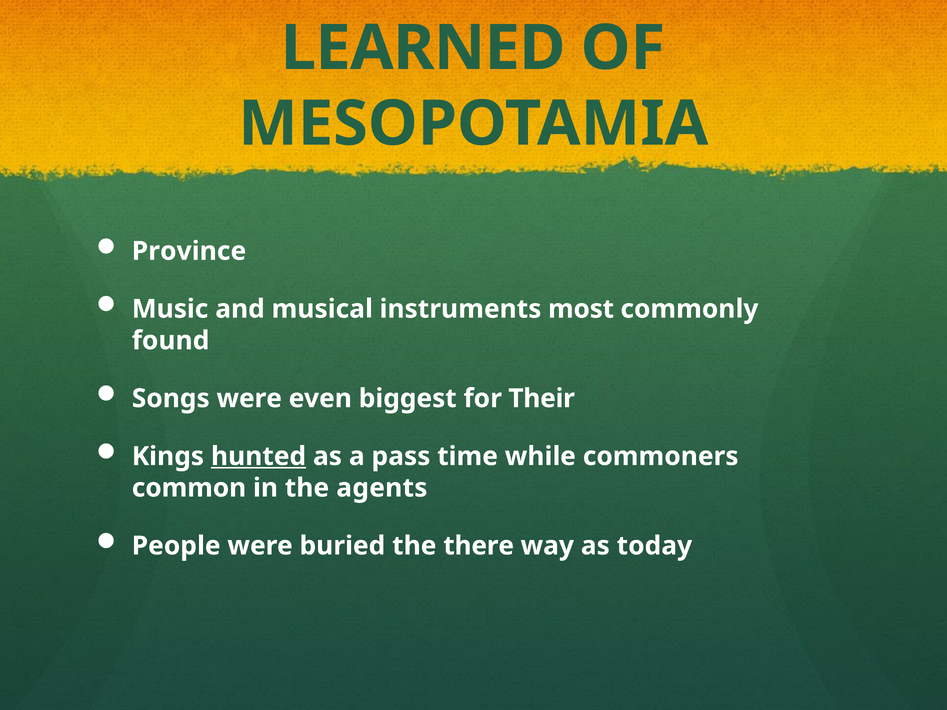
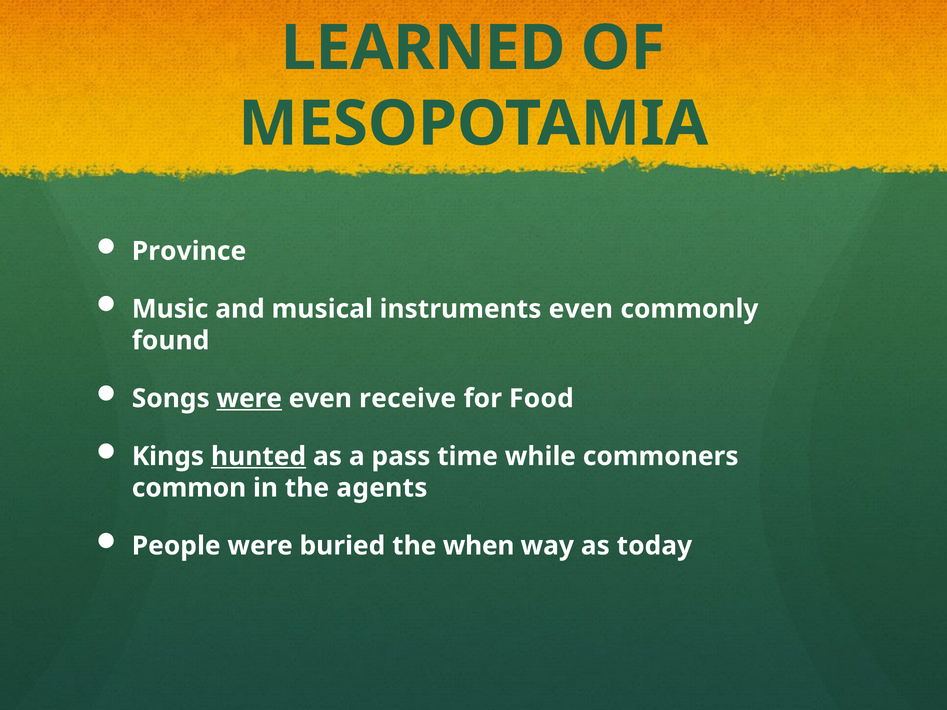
instruments most: most -> even (581, 309)
were underline: none -> present (249, 399)
biggest: biggest -> receive (408, 399)
Their: Their -> Food (541, 399)
there: there -> when (479, 546)
